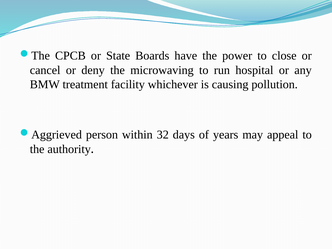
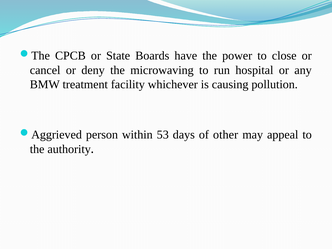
32: 32 -> 53 (163, 135)
years: years -> other (226, 135)
